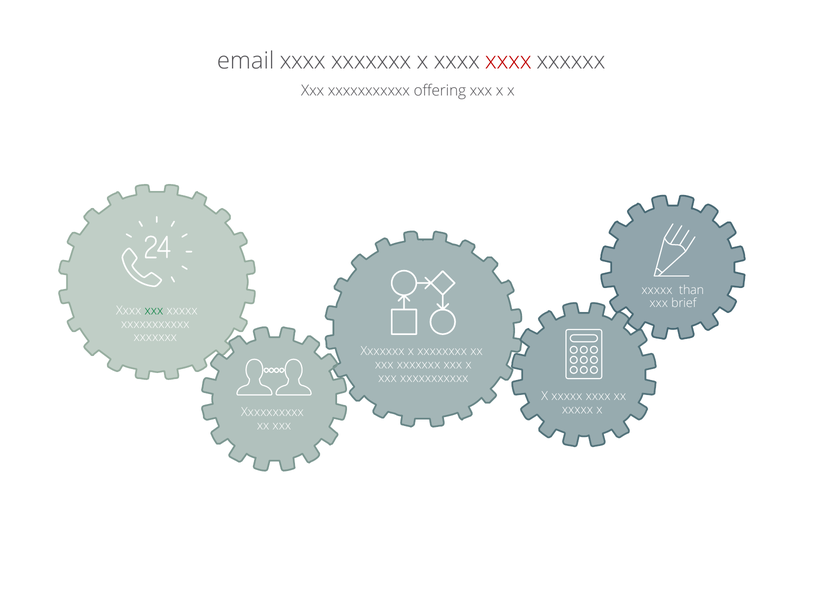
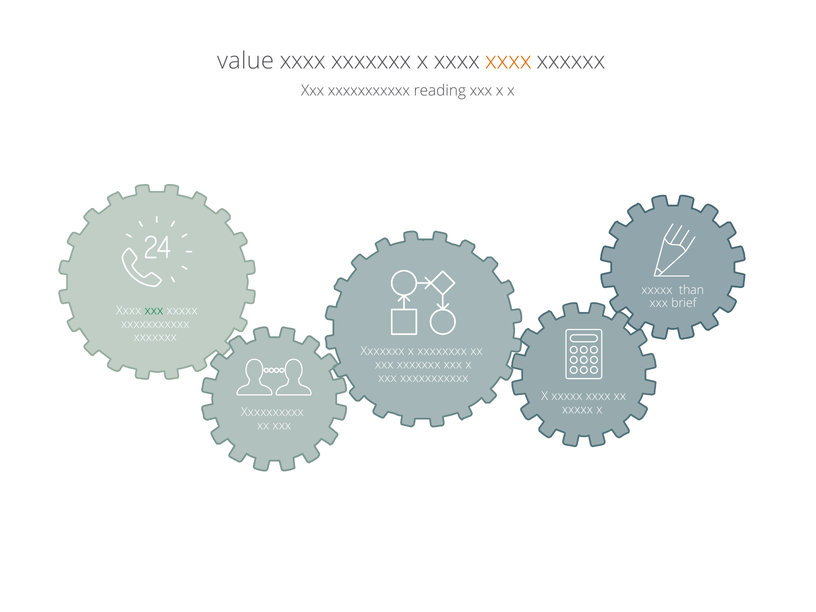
email: email -> value (245, 61)
xxxx colour: red -> orange (508, 61)
offering: offering -> reading (440, 91)
